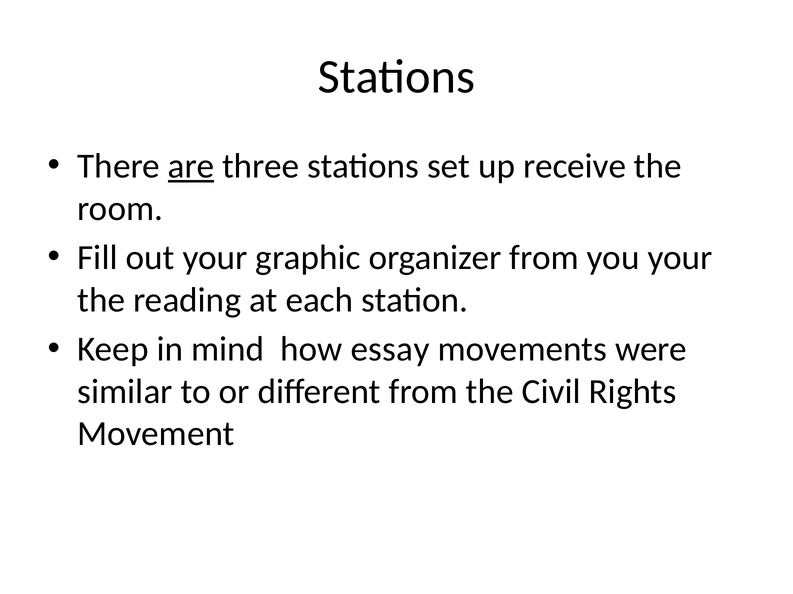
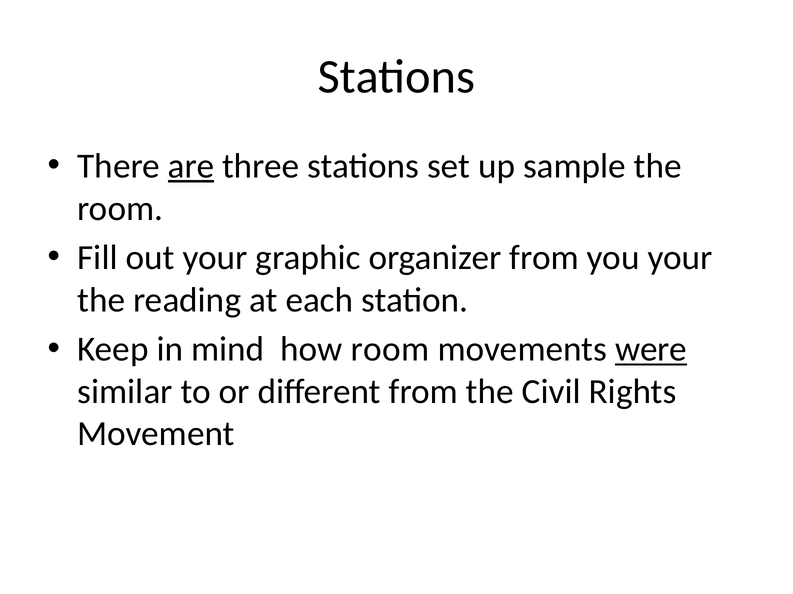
receive: receive -> sample (575, 166)
how essay: essay -> room (390, 350)
were underline: none -> present (651, 350)
